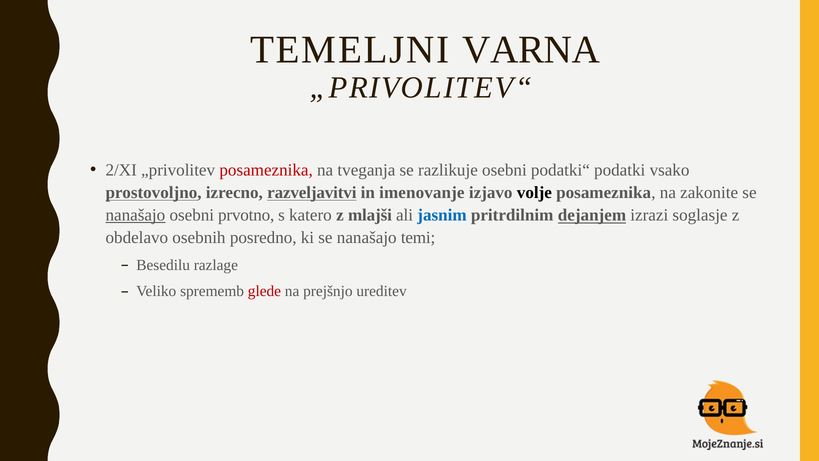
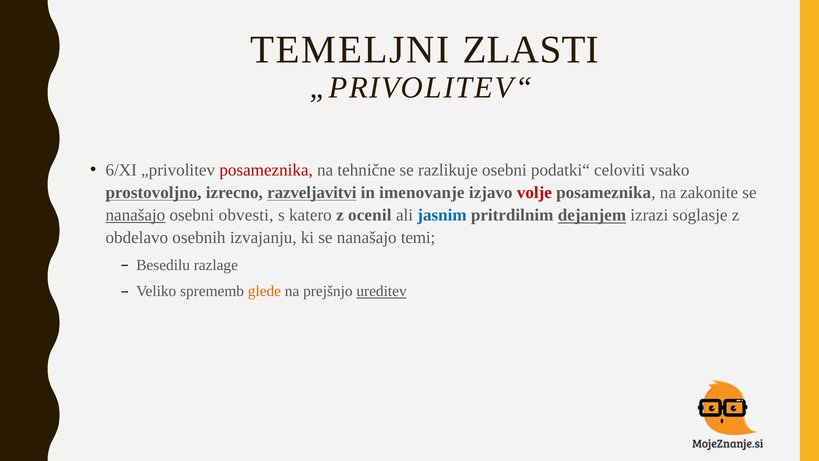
VARNA: VARNA -> ZLASTI (531, 50)
2/XI: 2/XI -> 6/XI (121, 170)
tveganja: tveganja -> tehnične (366, 170)
podatki: podatki -> celoviti (620, 170)
volje colour: black -> red (534, 193)
prvotno: prvotno -> obvesti (246, 215)
mlajši: mlajši -> ocenil (370, 215)
posredno: posredno -> izvajanju (263, 238)
glede colour: red -> orange (264, 291)
ureditev underline: none -> present (382, 291)
